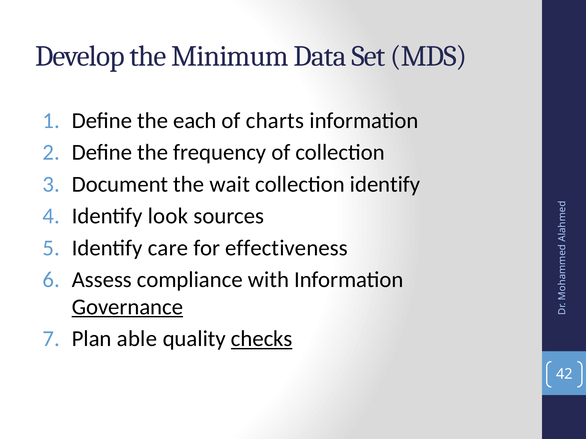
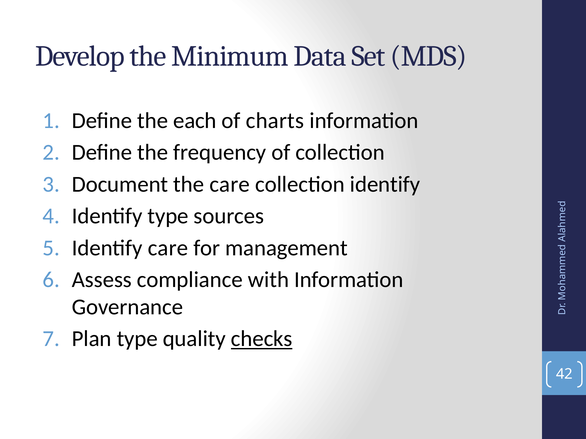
the wait: wait -> care (230, 184)
Identify look: look -> type (168, 216)
effectiveness: effectiveness -> management (286, 248)
Governance underline: present -> none (127, 307)
Plan able: able -> type (137, 339)
